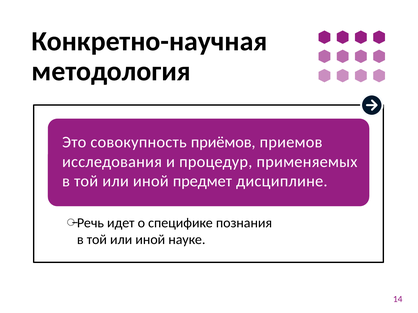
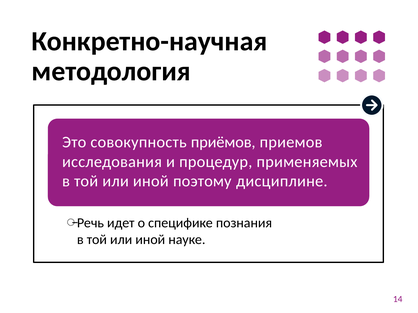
предмет: предмет -> поэтому (202, 181)
